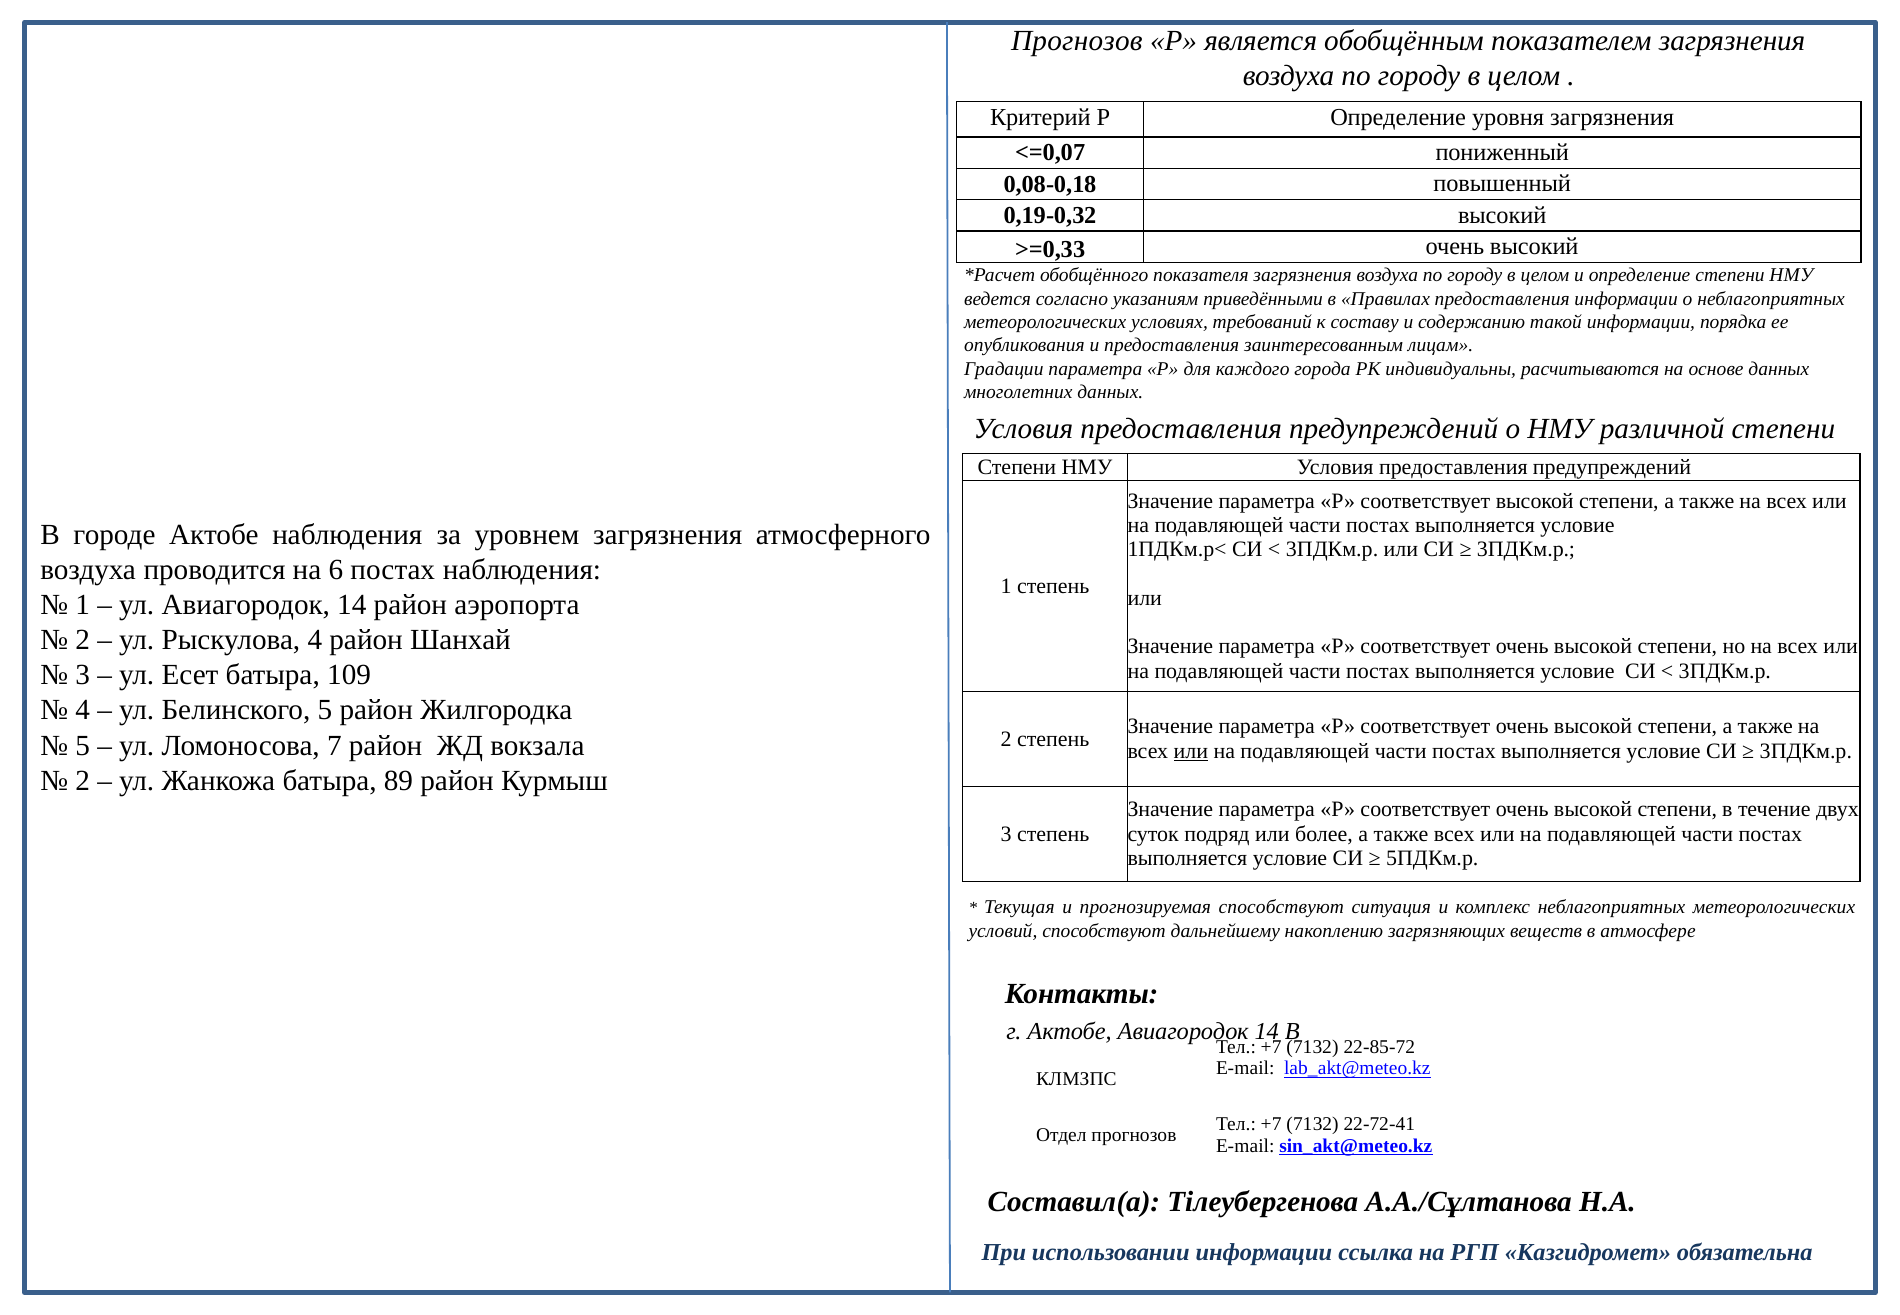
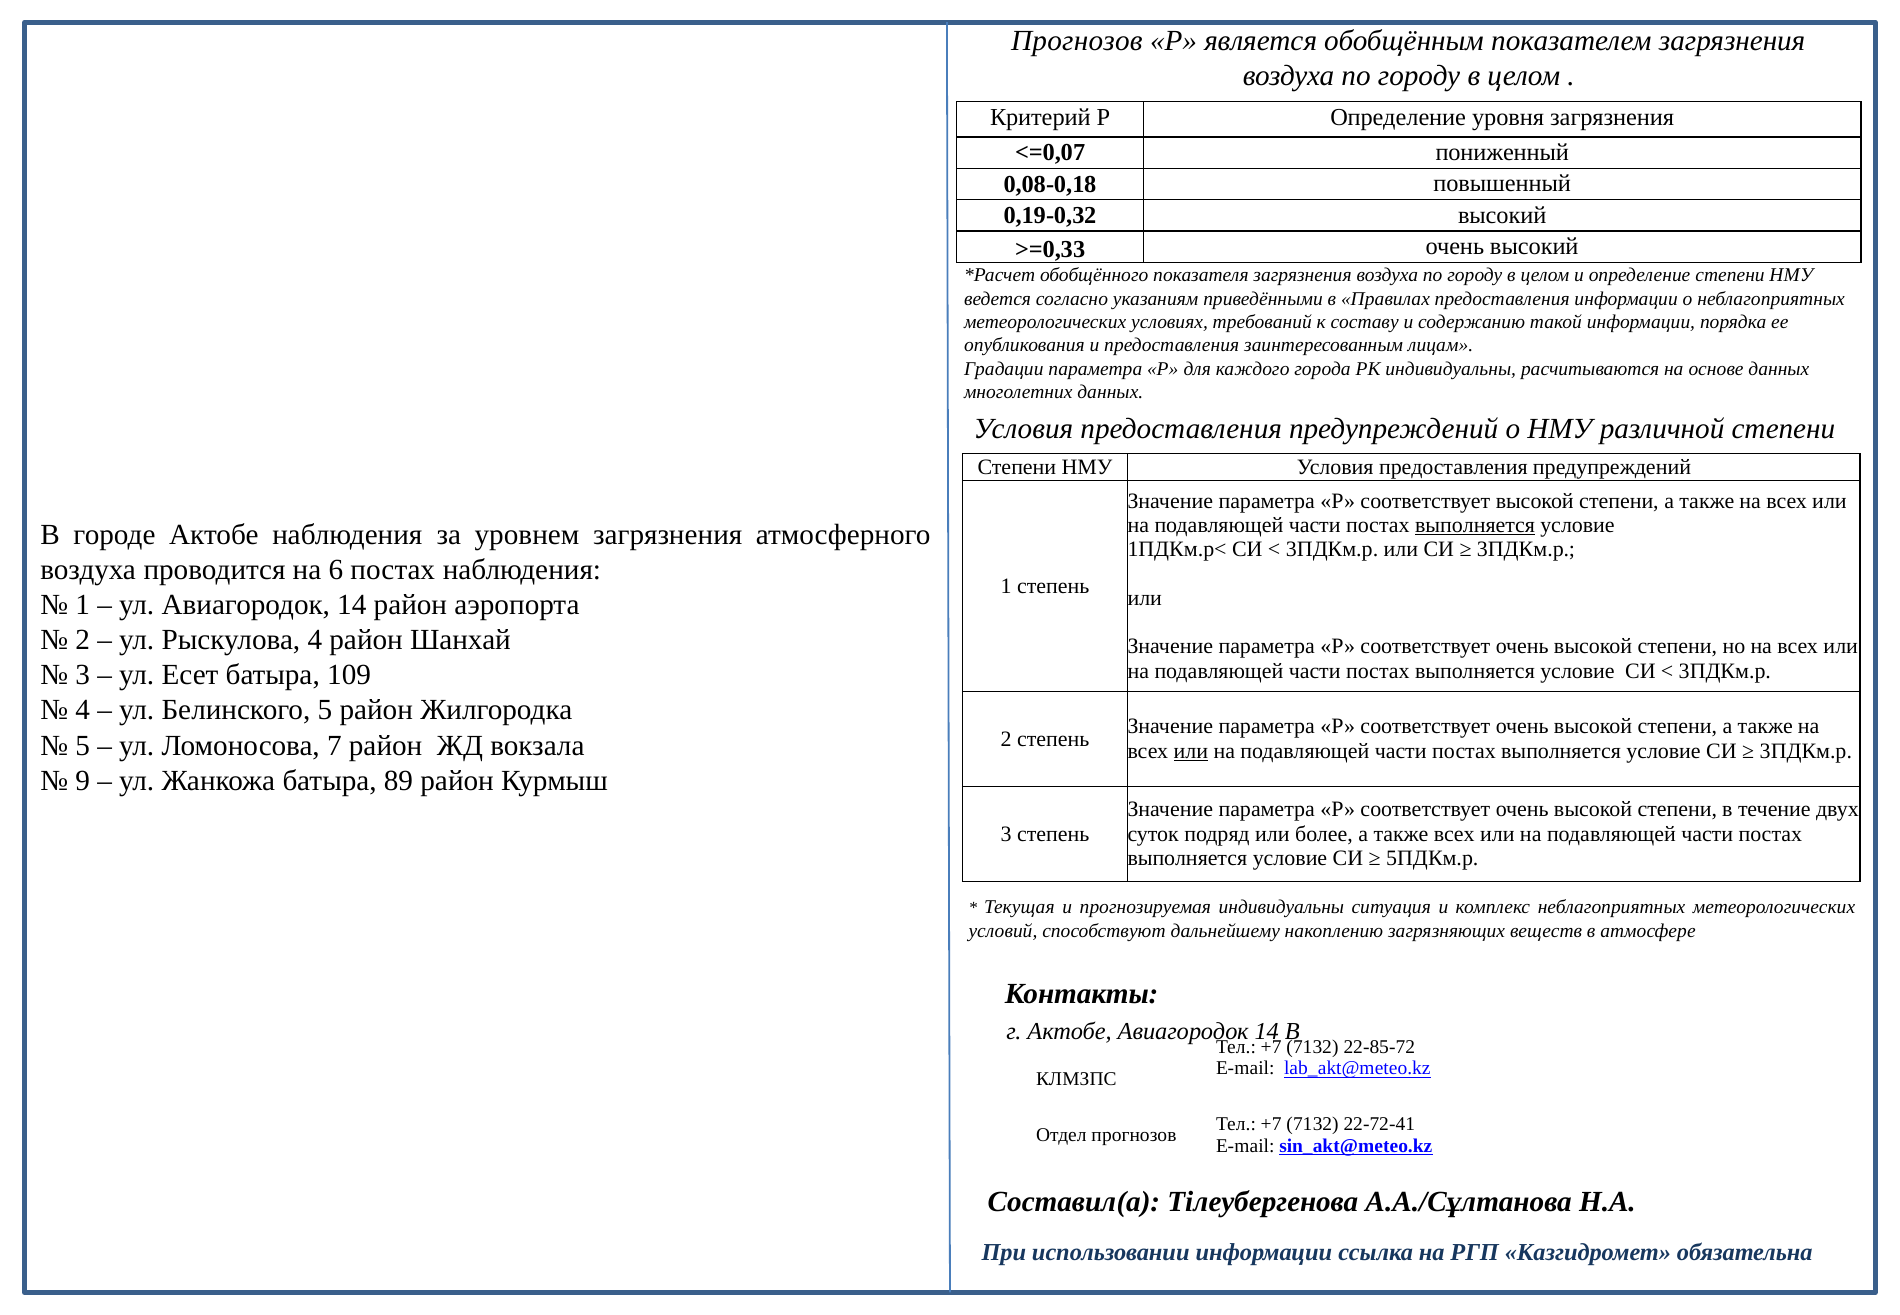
выполняется underline: none -> present (1475, 525)
2: 2 -> 9 (83, 781)
прогнозируемая способствуют: способствуют -> индивидуальны (1281, 908)
